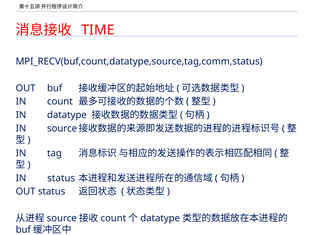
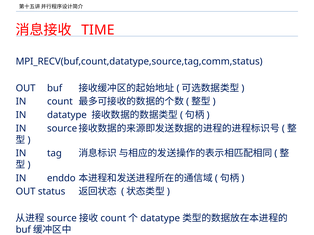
IN status: status -> enddo (61, 179)
